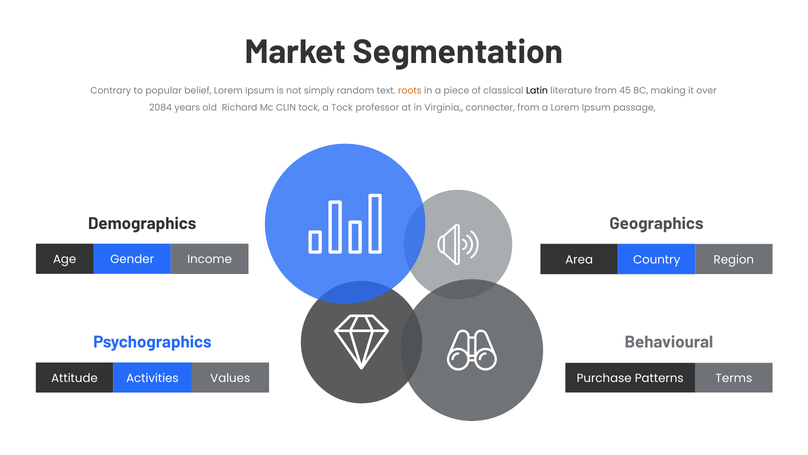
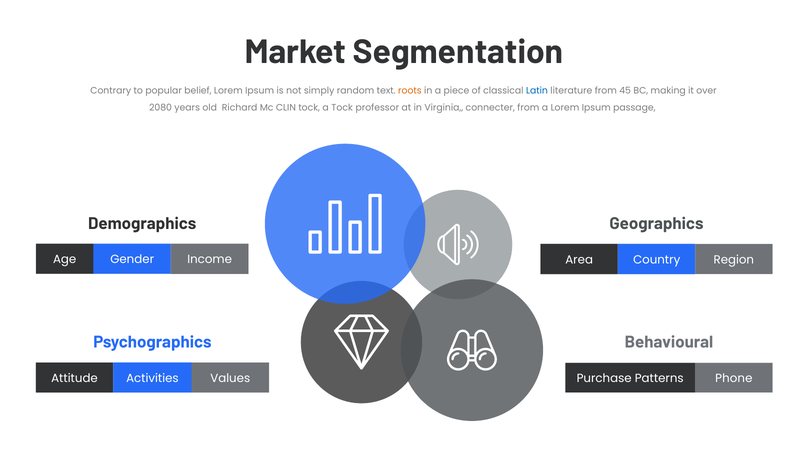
Latin colour: black -> blue (537, 91)
2084: 2084 -> 2080 (161, 107)
Terms: Terms -> Phone (734, 378)
